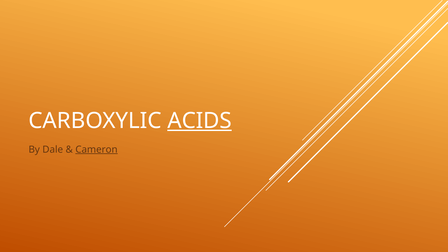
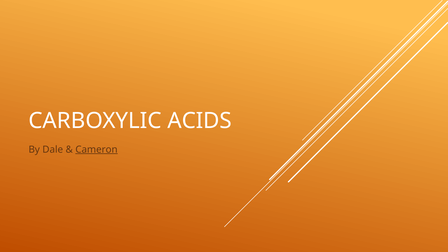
ACIDS underline: present -> none (200, 121)
